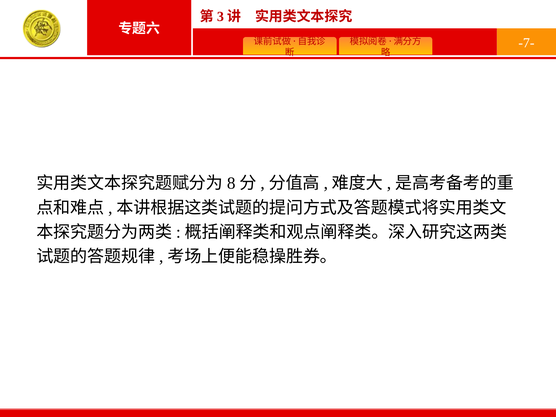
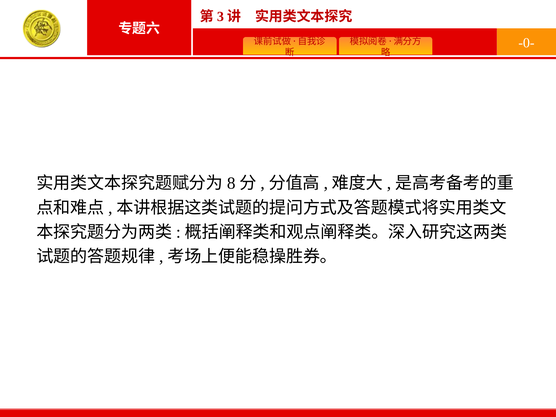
-7-: -7- -> -0- (526, 43)
